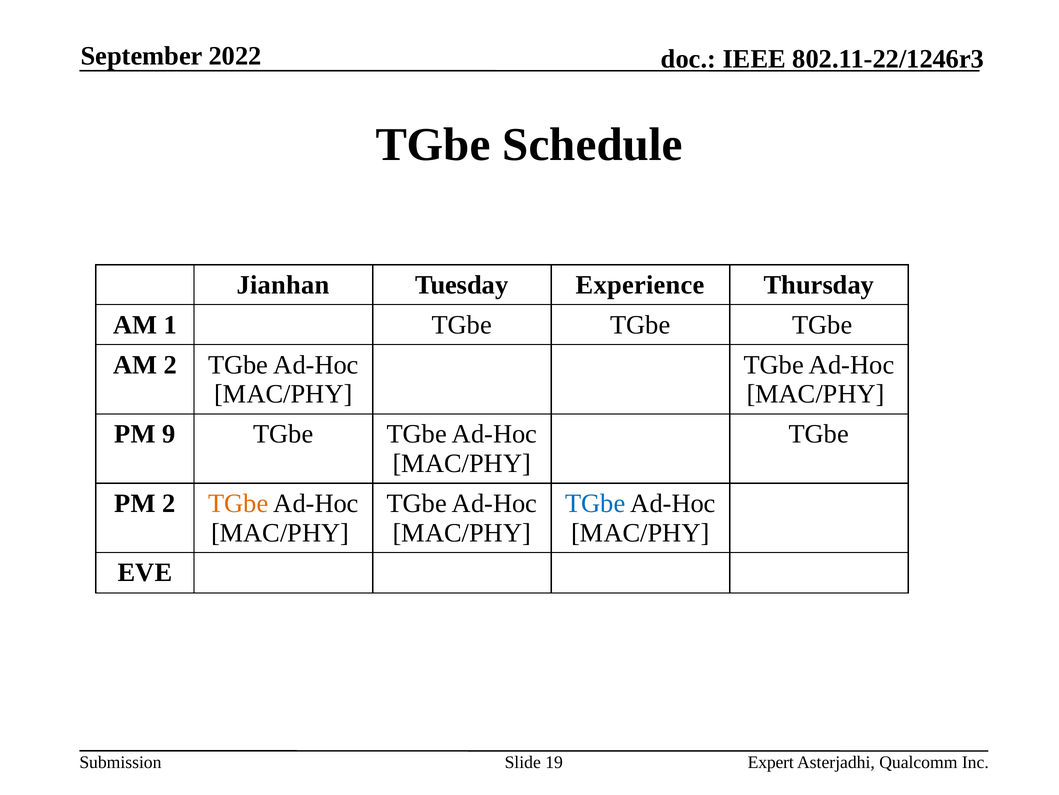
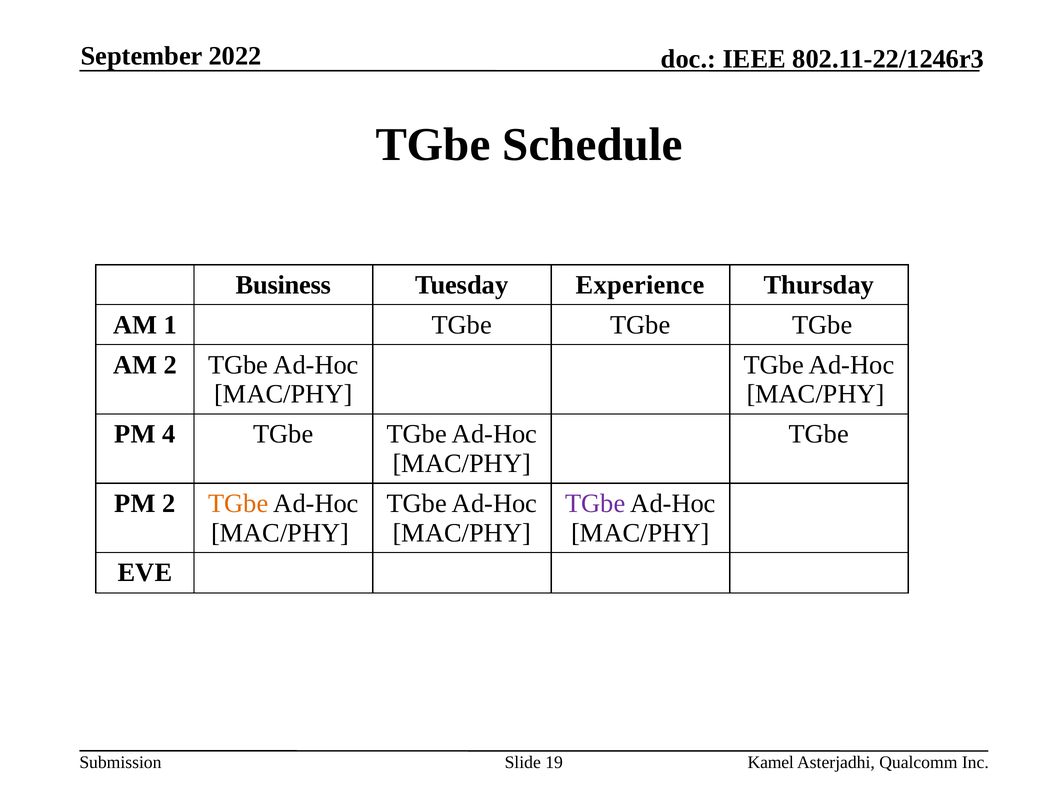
Jianhan: Jianhan -> Business (284, 285)
9: 9 -> 4 (169, 434)
TGbe colour: blue -> purple (595, 503)
Expert: Expert -> Kamel (771, 762)
